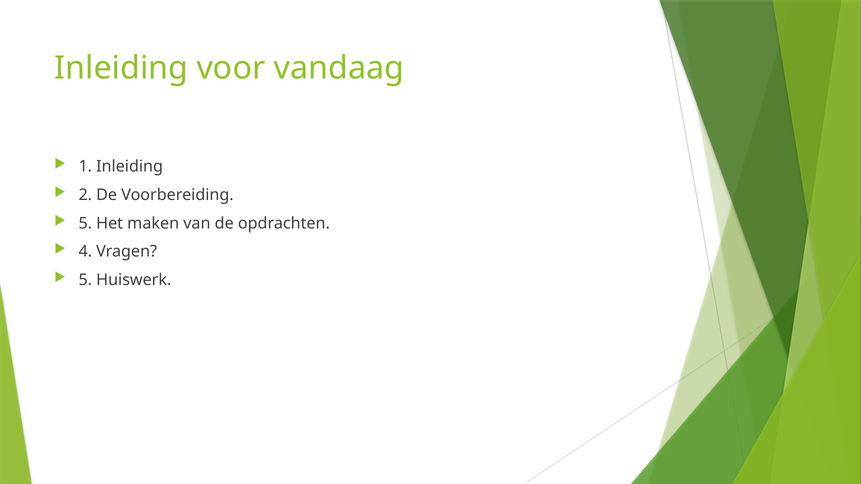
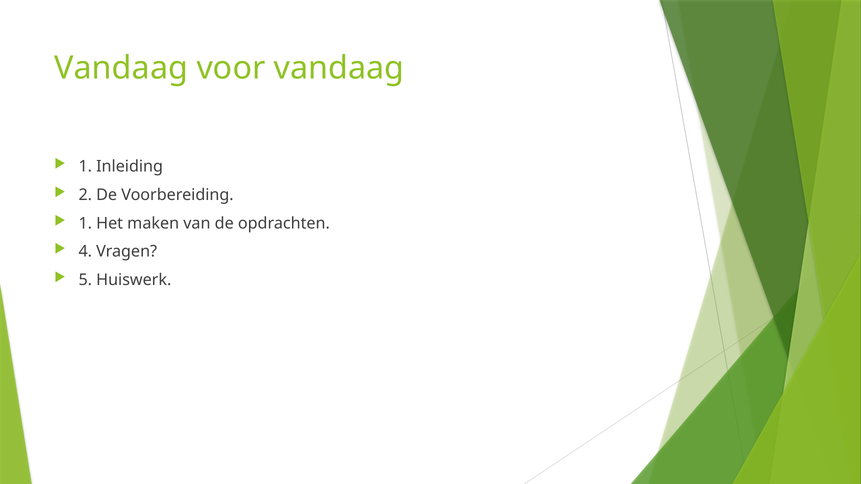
Inleiding: Inleiding -> Vandaag (121, 68)
5: 5 -> 1 (85, 223)
